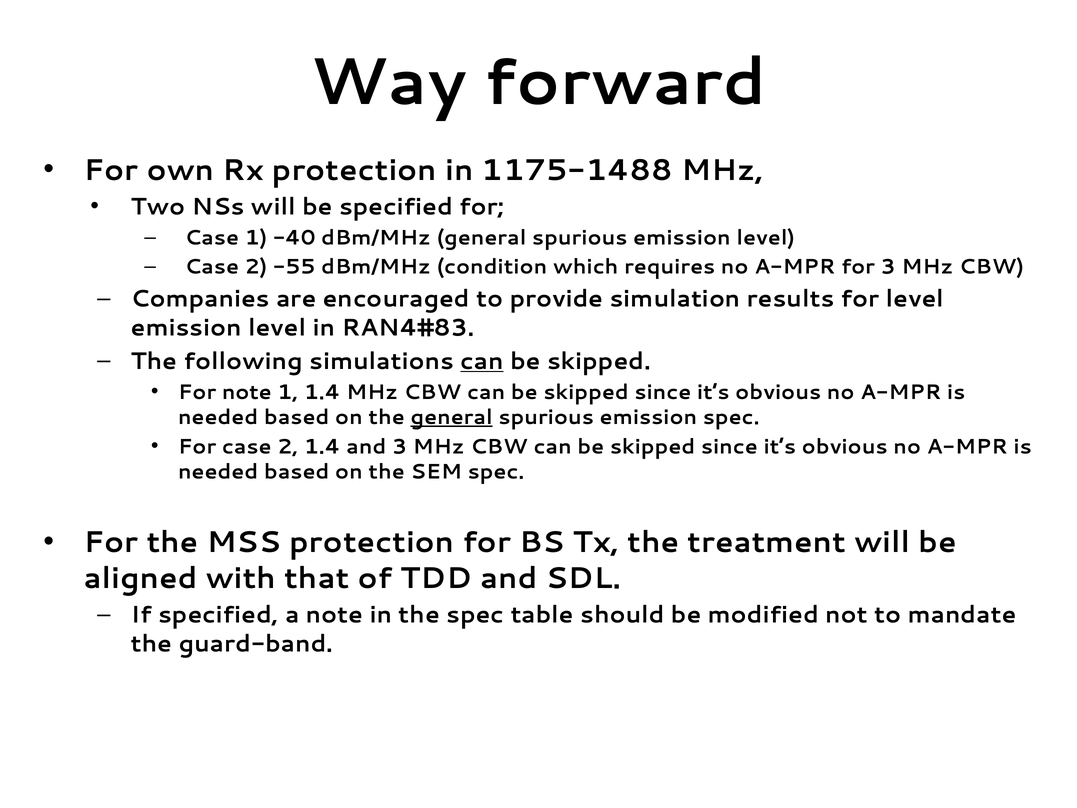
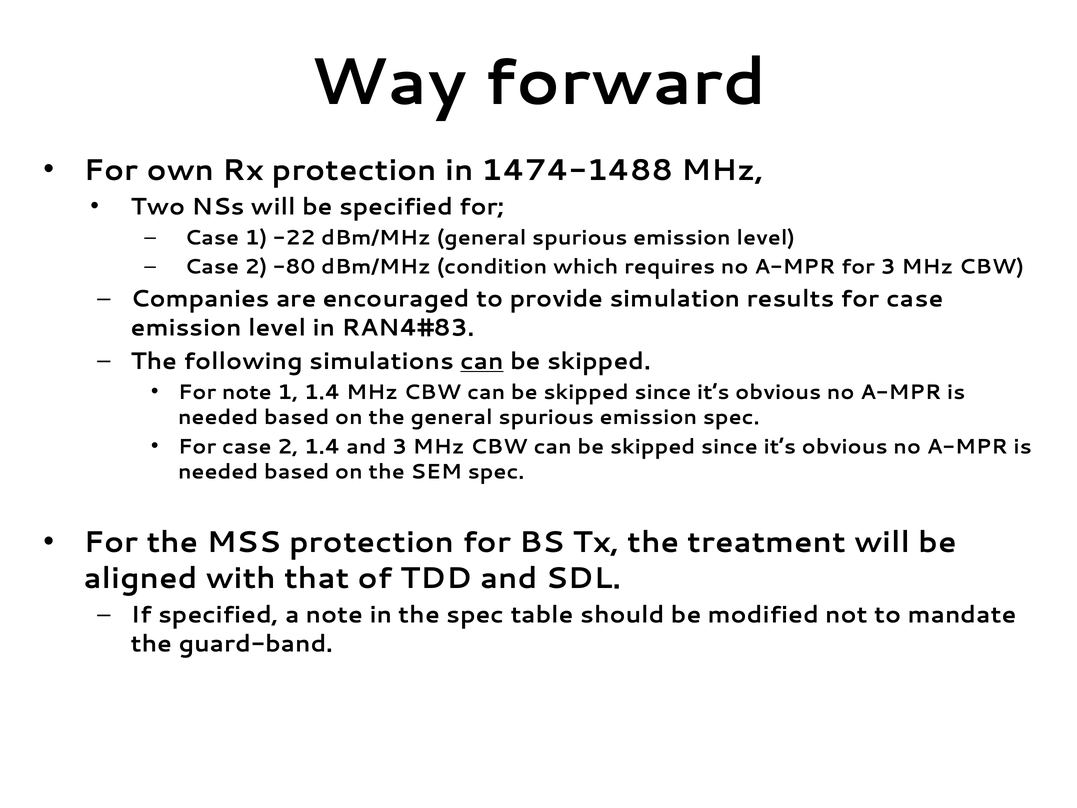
1175-1488: 1175-1488 -> 1474-1488 (577, 170)
-40: -40 -> -22 (294, 238)
-55: -55 -> -80 (294, 267)
results for level: level -> case (915, 299)
general underline: present -> none (452, 417)
